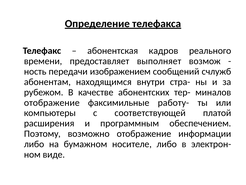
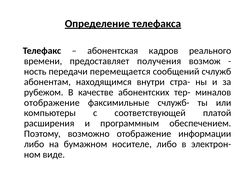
выполняет: выполняет -> получения (159, 61)
изображением: изображением -> перемещается (120, 71)
работу-: работу- -> счлужб- (173, 102)
